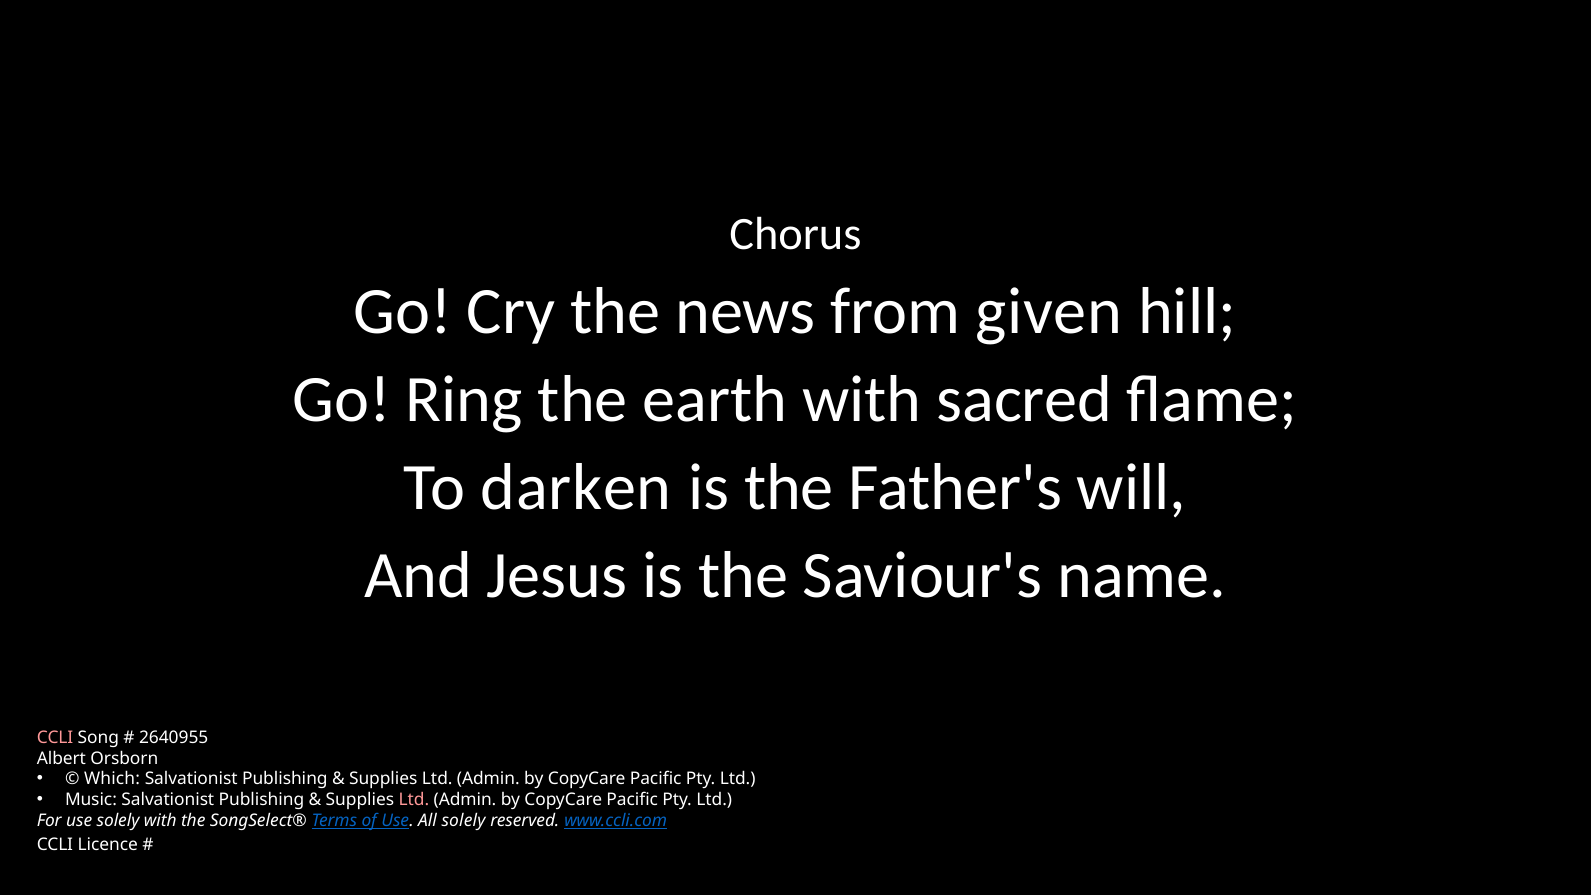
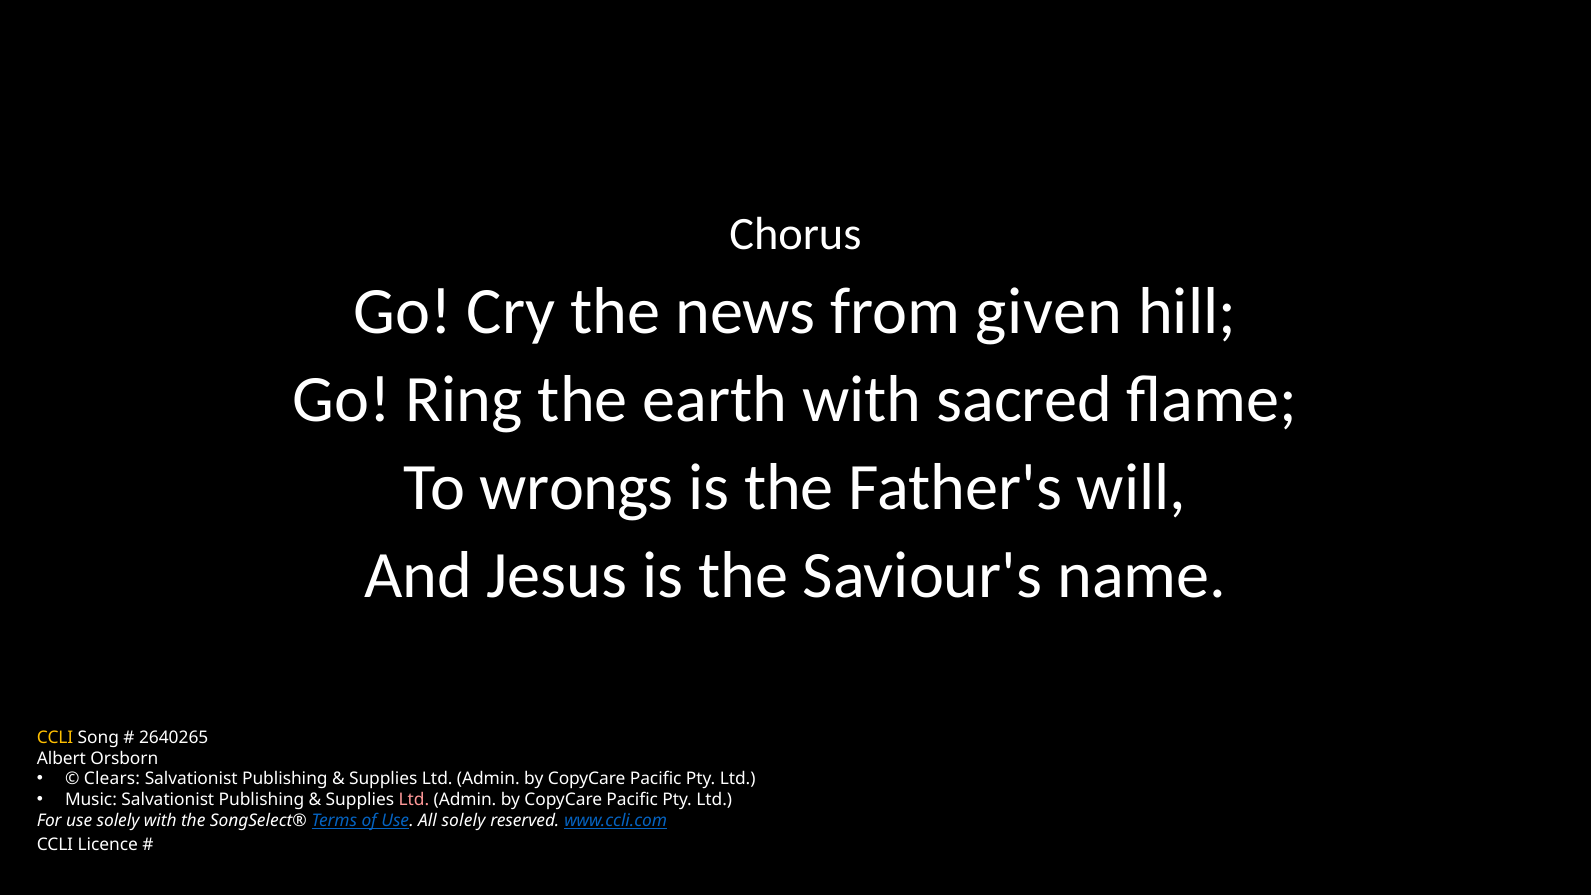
darken: darken -> wrongs (577, 488)
CCLI colour: pink -> yellow (55, 737)
2640955: 2640955 -> 2640265 (174, 737)
Which: Which -> Clears (112, 779)
